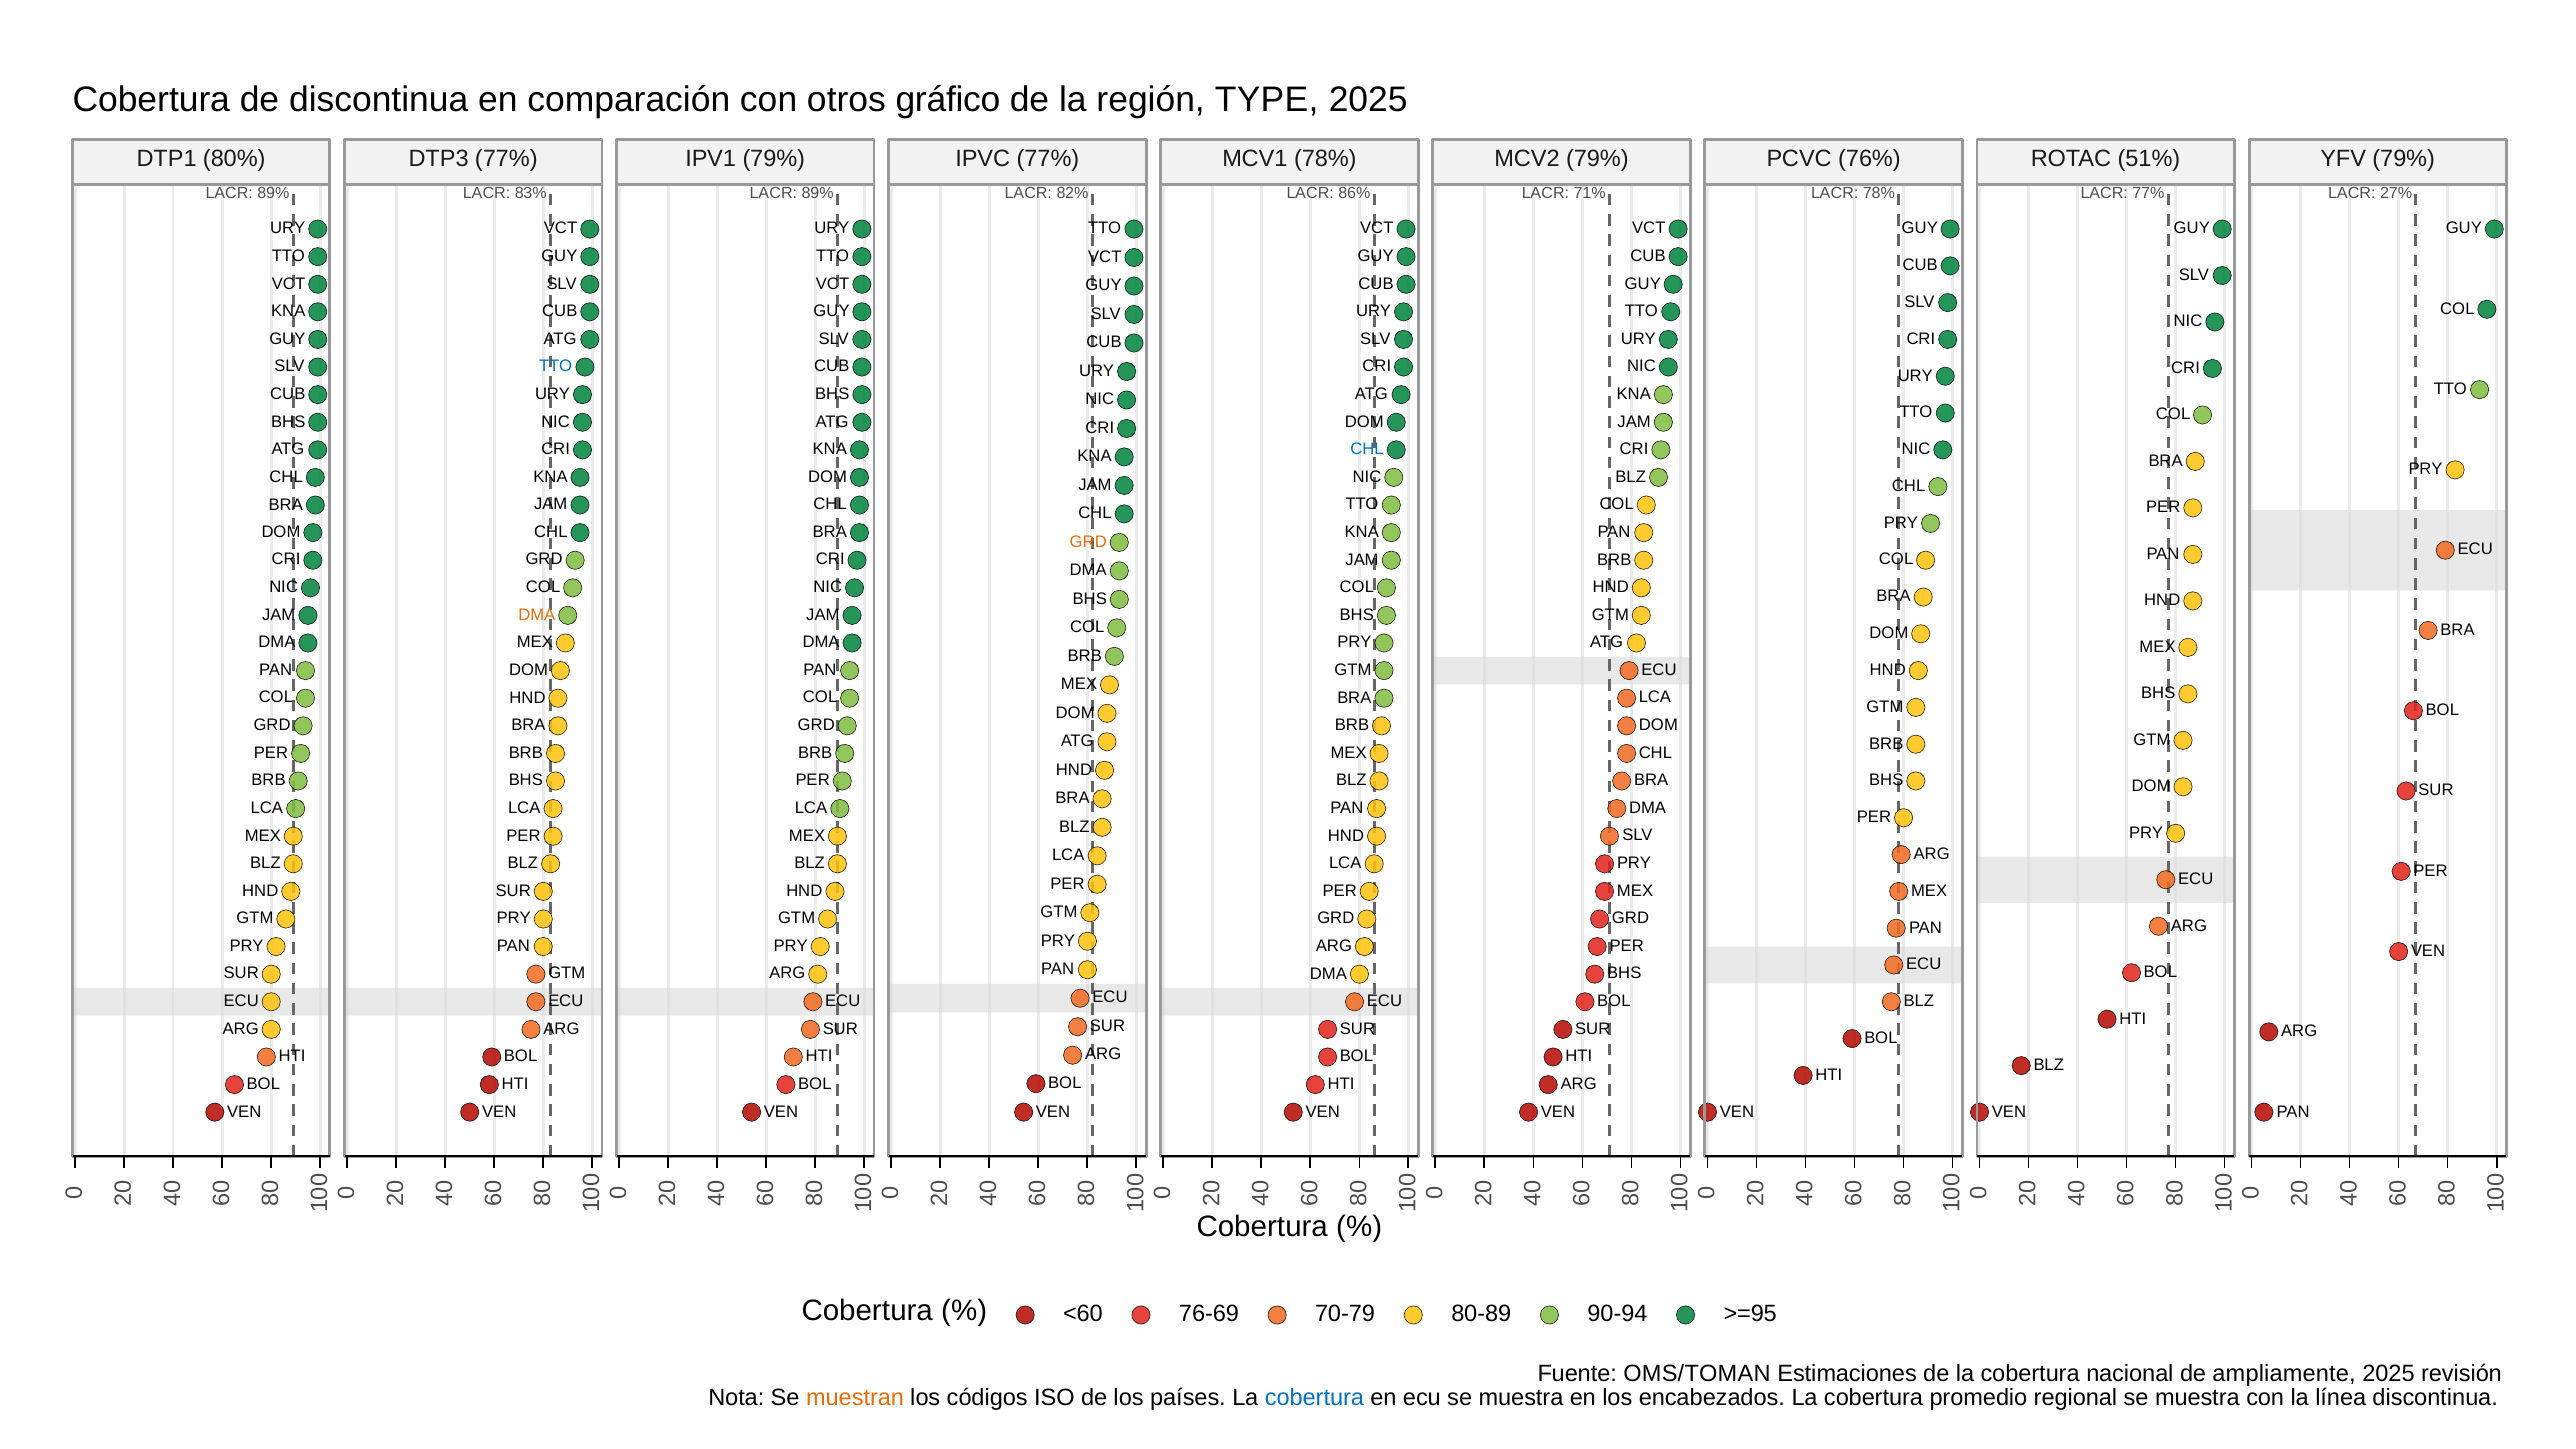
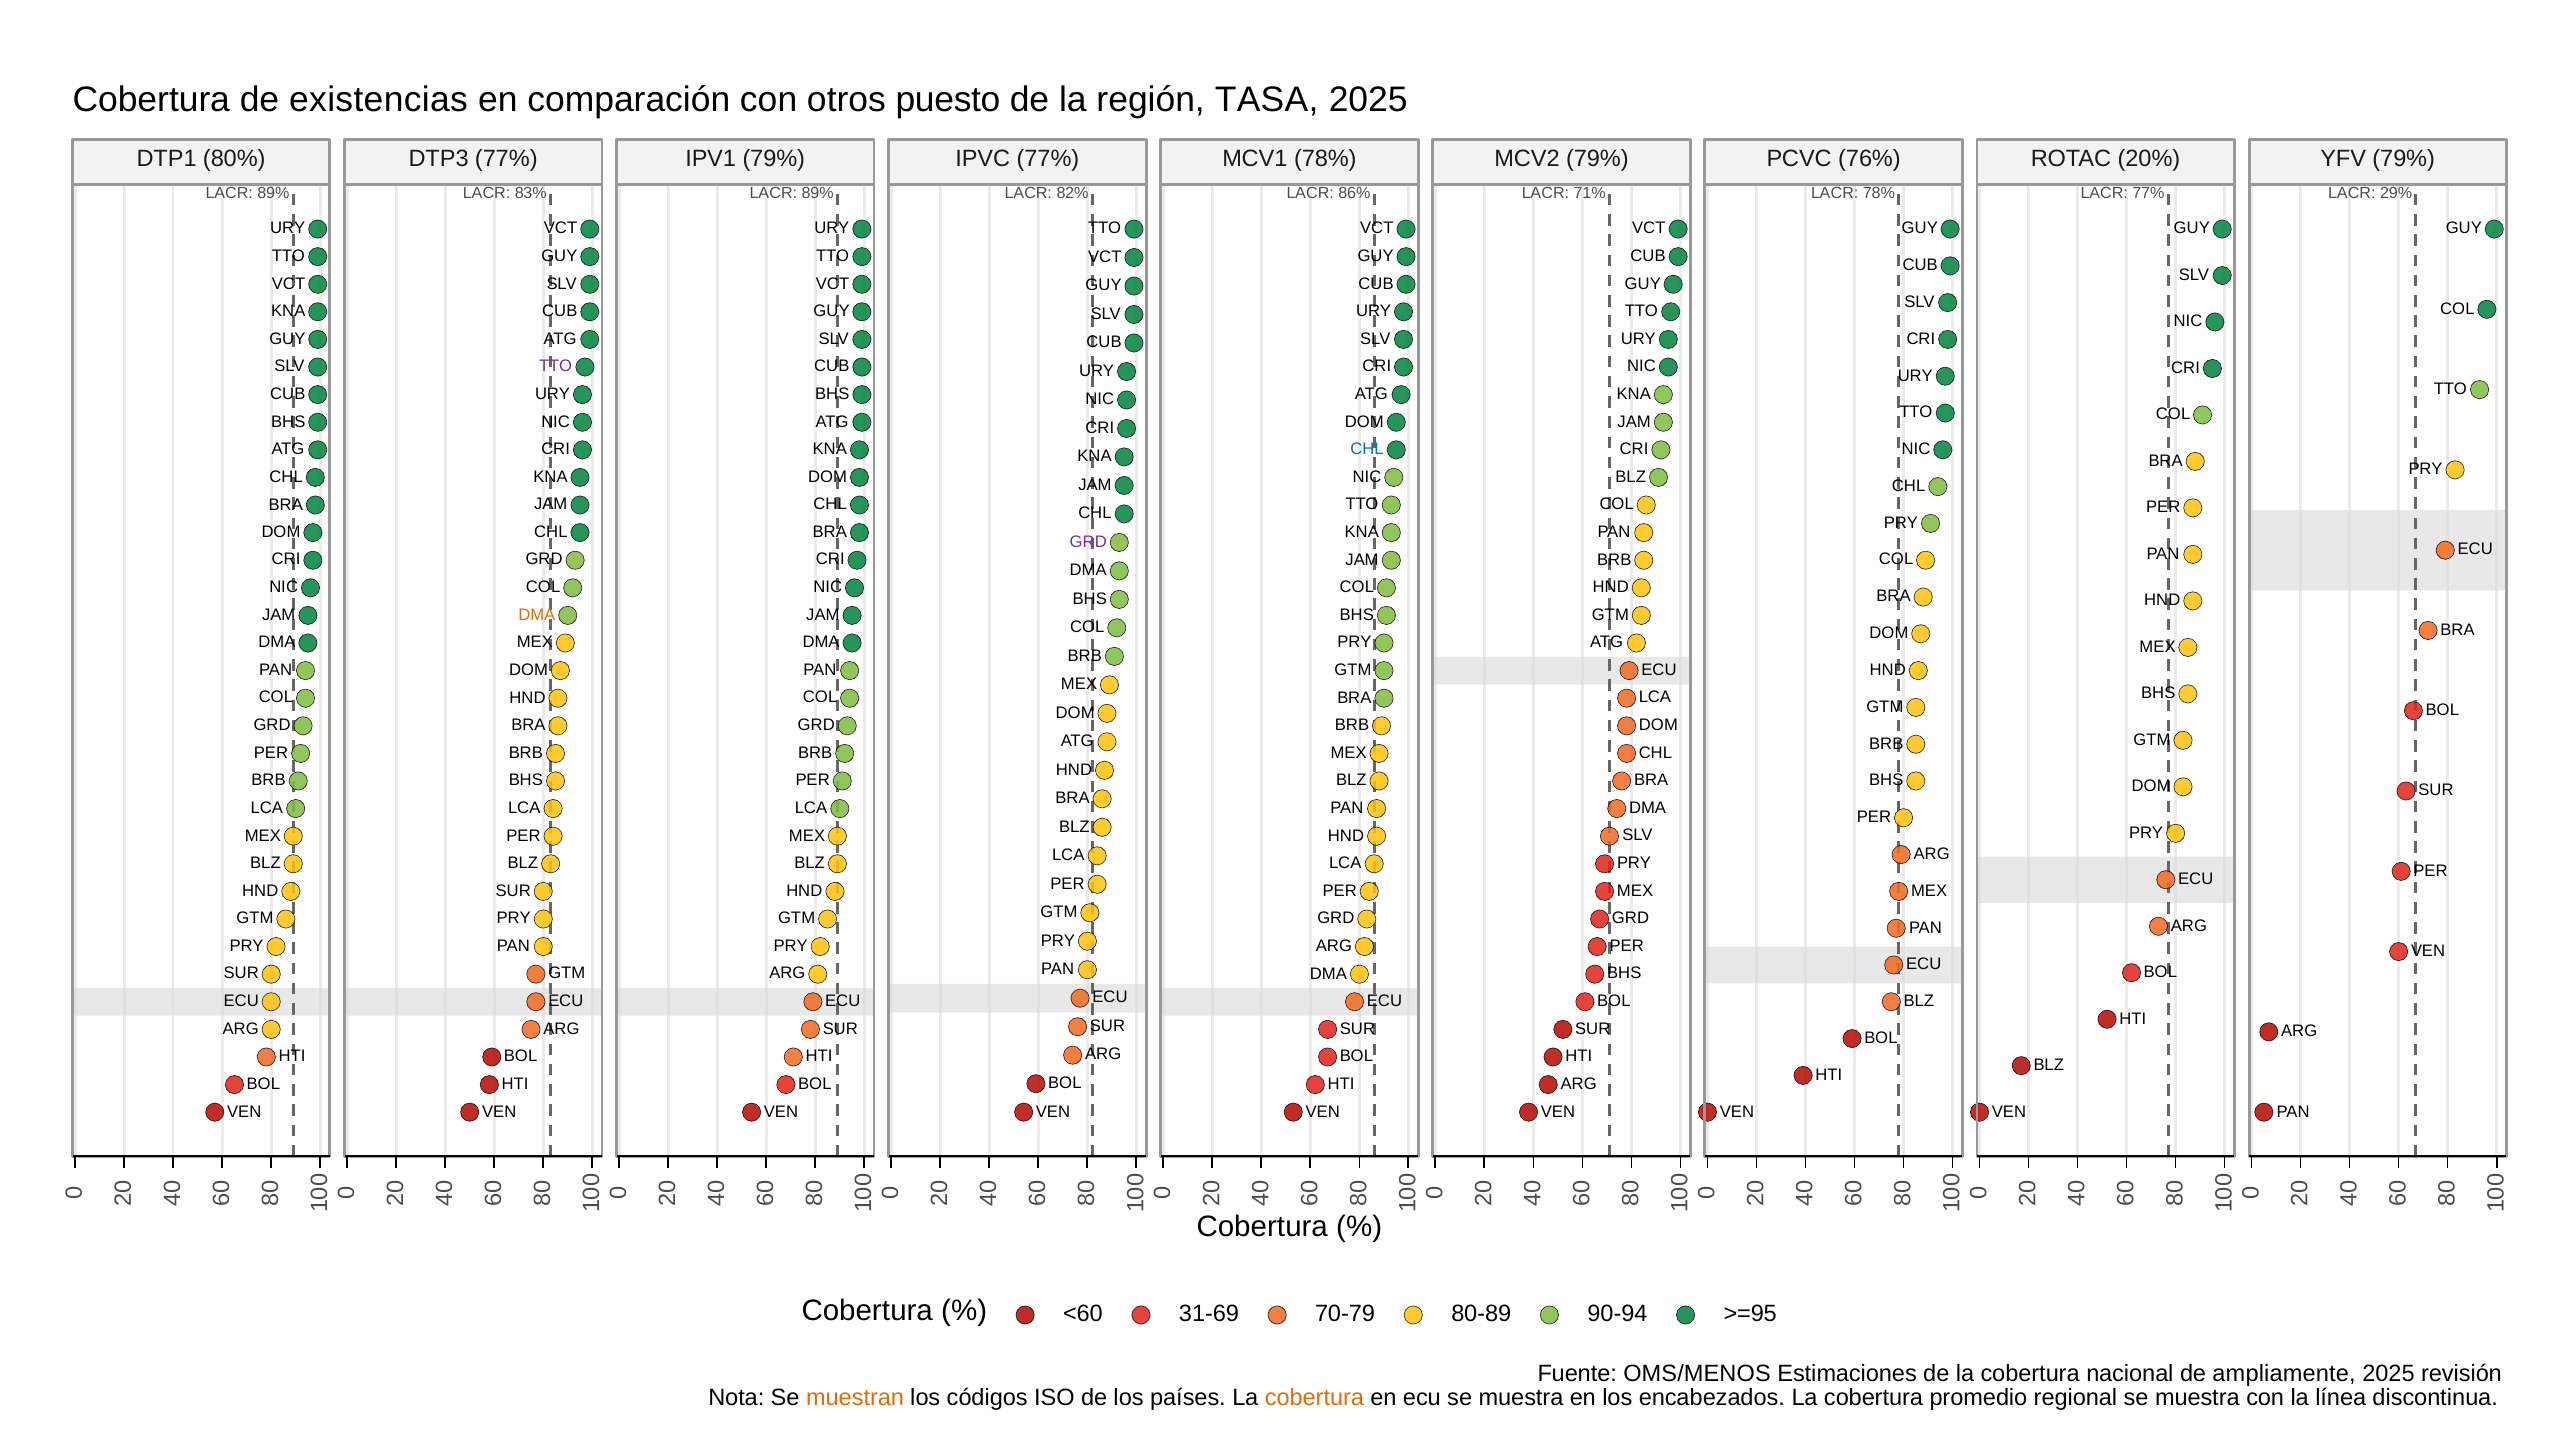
de discontinua: discontinua -> existencias (379, 100)
gráfico: gráfico -> puesto (948, 100)
TYPE: TYPE -> TASA (1267, 100)
51%: 51% -> 20% (2149, 159)
27%: 27% -> 29% (2396, 193)
TTO colour: blue -> purple (556, 366)
GRD colour: orange -> purple (1088, 542)
76-69: 76-69 -> 31-69 (1209, 1314)
OMS/TOMAN: OMS/TOMAN -> OMS/MENOS (1697, 1373)
cobertura colour: blue -> orange (1314, 1398)
